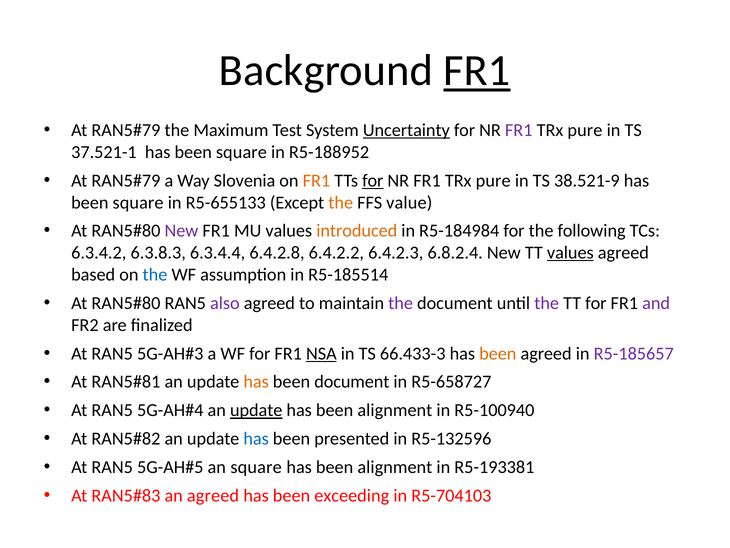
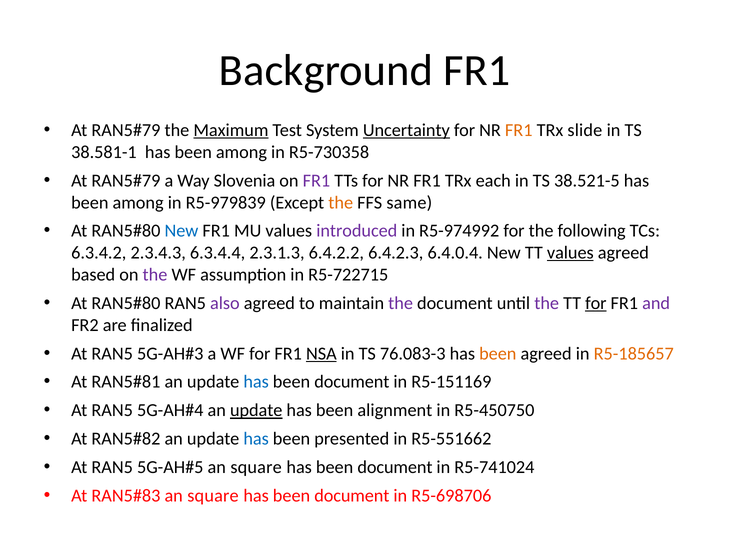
FR1 underline: present -> none (477, 71)
Maximum underline: none -> present (231, 130)
FR1 colour: purple -> orange (519, 130)
pure: pure -> slide (585, 130)
37.521-1: 37.521-1 -> 38.581-1 (104, 152)
square: square -> among (241, 152)
R5-188952: R5-188952 -> R5-730358 (329, 152)
FR1 colour: orange -> purple (316, 180)
for underline: present -> none (373, 180)
pure: pure -> each (493, 180)
38.521-9: 38.521-9 -> 38.521-5 (587, 180)
square: square -> among (138, 202)
R5-655133: R5-655133 -> R5-979839 (226, 202)
value: value -> same (409, 202)
New colour: purple -> blue (181, 231)
introduced colour: orange -> purple (357, 231)
R5-184984: R5-184984 -> R5-974992 (459, 231)
6.3.8.3: 6.3.8.3 -> 2.3.4.3 (158, 253)
6.4.2.8: 6.4.2.8 -> 2.3.1.3 (277, 253)
6.8.2.4: 6.8.2.4 -> 6.4.0.4 (455, 253)
the colour: blue -> purple (155, 275)
R5-185514: R5-185514 -> R5-722715 (348, 275)
for underline: none -> present (596, 303)
66.433-3: 66.433-3 -> 76.083-3 (413, 353)
R5-185657 colour: purple -> orange (634, 353)
has colour: orange -> blue (256, 382)
R5-658727: R5-658727 -> R5-151169 (451, 382)
R5-100940: R5-100940 -> R5-450750 (494, 410)
R5-132596: R5-132596 -> R5-551662 (451, 438)
alignment: alignment -> document (395, 467)
R5-193381: R5-193381 -> R5-741024 (494, 467)
agreed: agreed -> square (213, 495)
exceeding: exceeding -> document (352, 495)
R5-704103: R5-704103 -> R5-698706 (451, 495)
